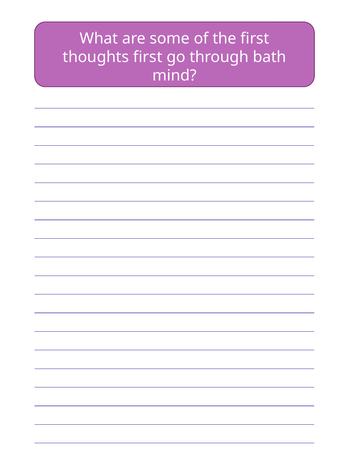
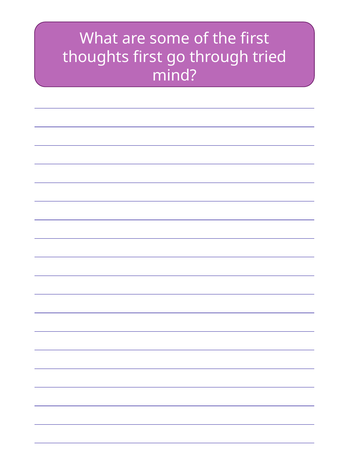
bath: bath -> tried (270, 57)
